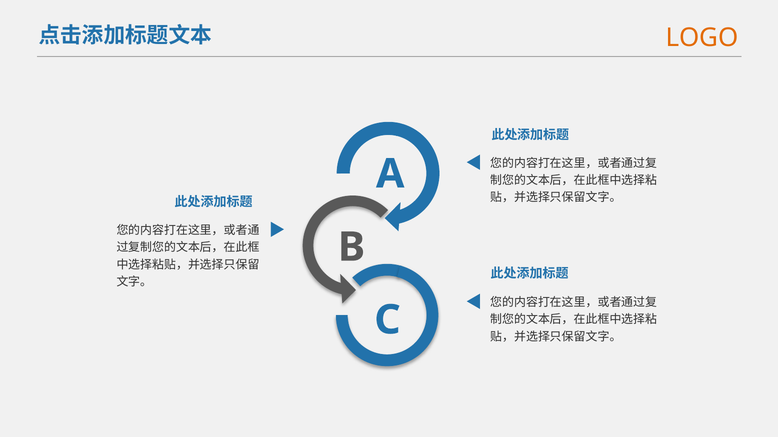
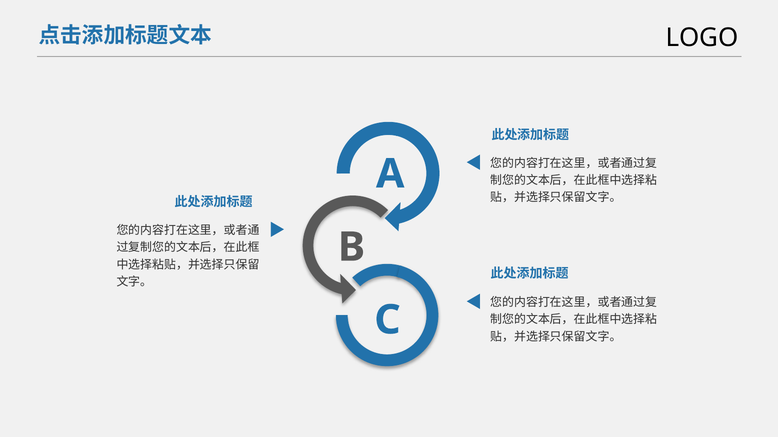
LOGO colour: orange -> black (702, 38)
